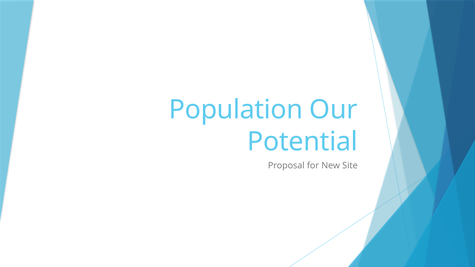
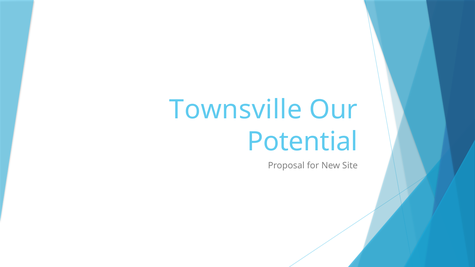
Population: Population -> Townsville (236, 110)
